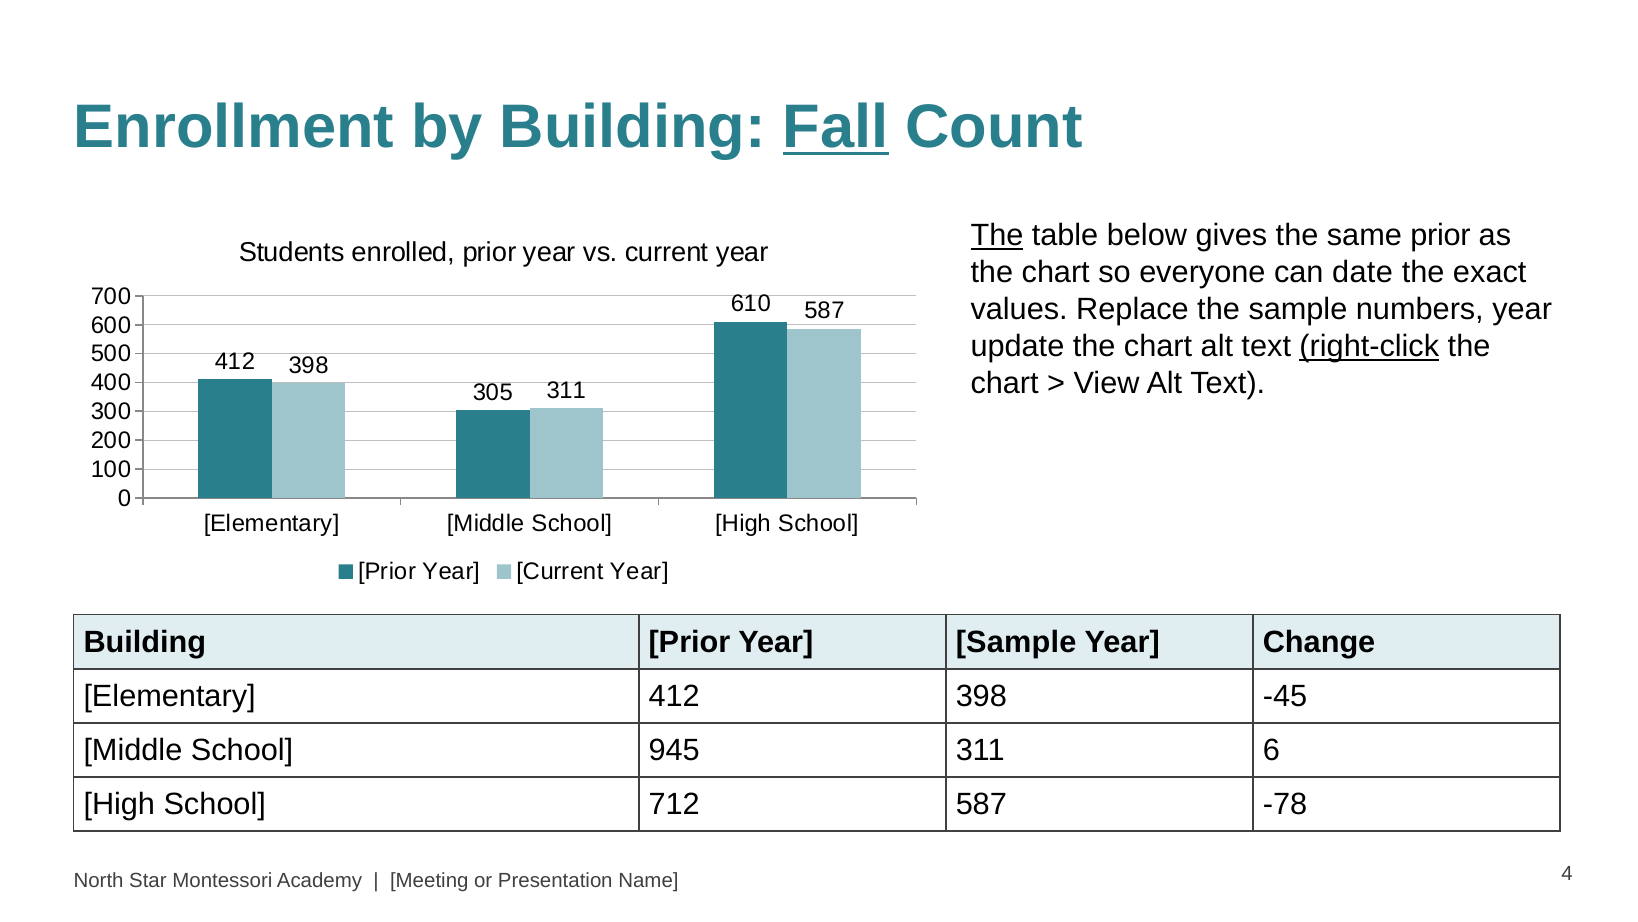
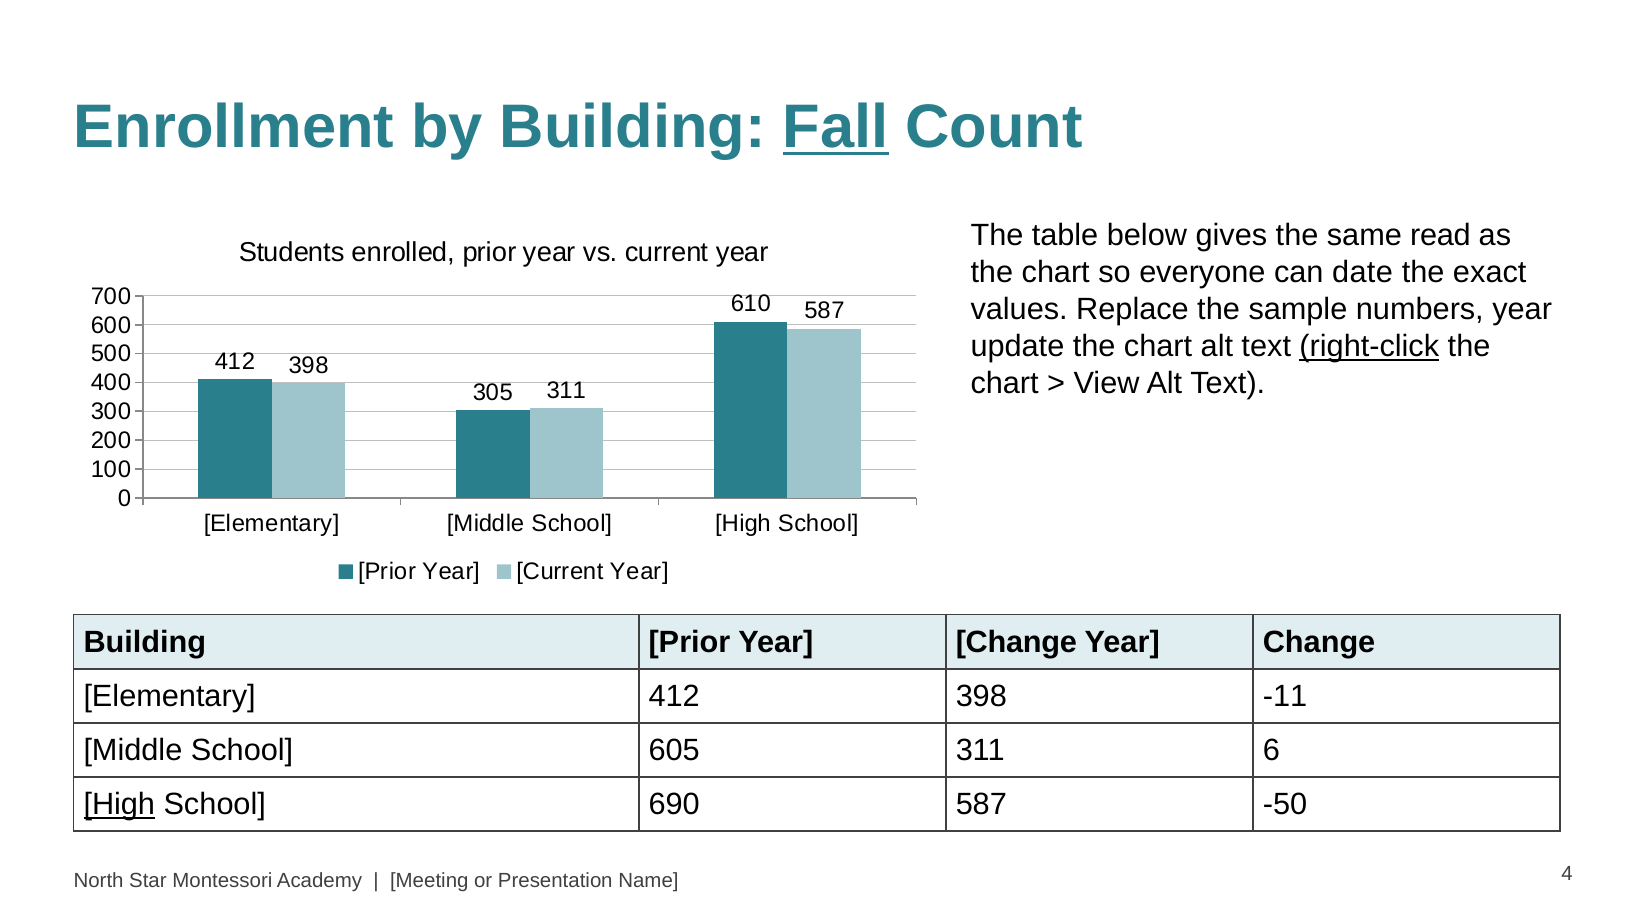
The underline: present -> none (997, 236)
same prior: prior -> read (1440, 236)
Prior Year Sample: Sample -> Change (1016, 642)
-45: -45 -> -11 (1285, 696)
945: 945 -> 605 (674, 750)
High underline: none -> present (119, 804)
712: 712 -> 690 (674, 804)
-78: -78 -> -50 (1285, 804)
